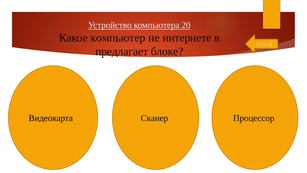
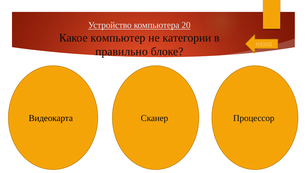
интернете: интернете -> категории (187, 38)
предлагает: предлагает -> правильно (122, 51)
